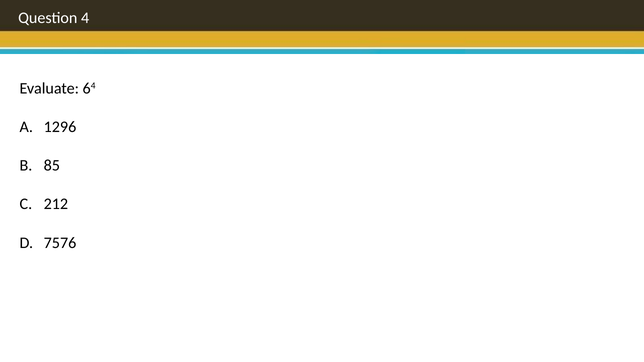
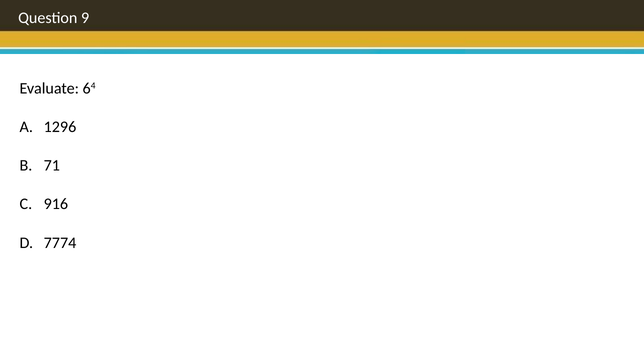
4: 4 -> 9 (85, 18)
85: 85 -> 71 (52, 166)
212: 212 -> 916 (56, 204)
7576: 7576 -> 7774 (60, 243)
